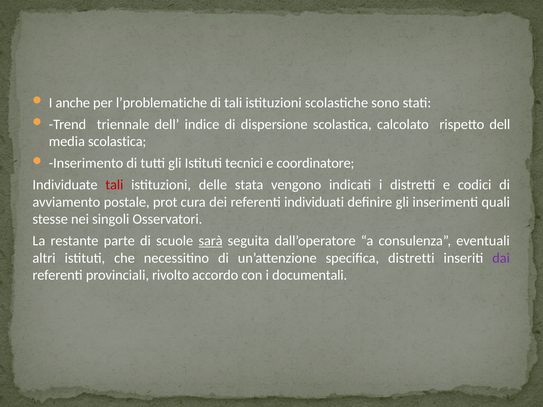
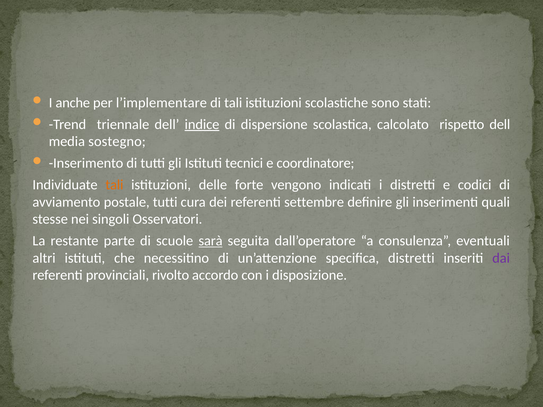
l’problematiche: l’problematiche -> l’implementare (161, 103)
indice underline: none -> present (202, 124)
media scolastica: scolastica -> sostegno (117, 142)
tali colour: red -> orange (114, 185)
stata: stata -> forte (249, 185)
postale prot: prot -> tutti (165, 202)
individuati: individuati -> settembre (314, 202)
documentali: documentali -> disposizione (310, 275)
